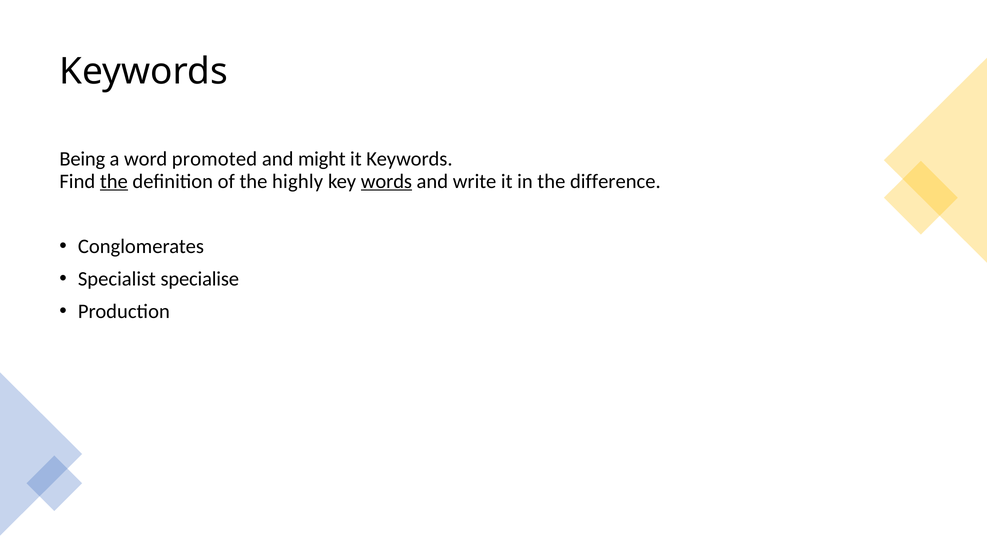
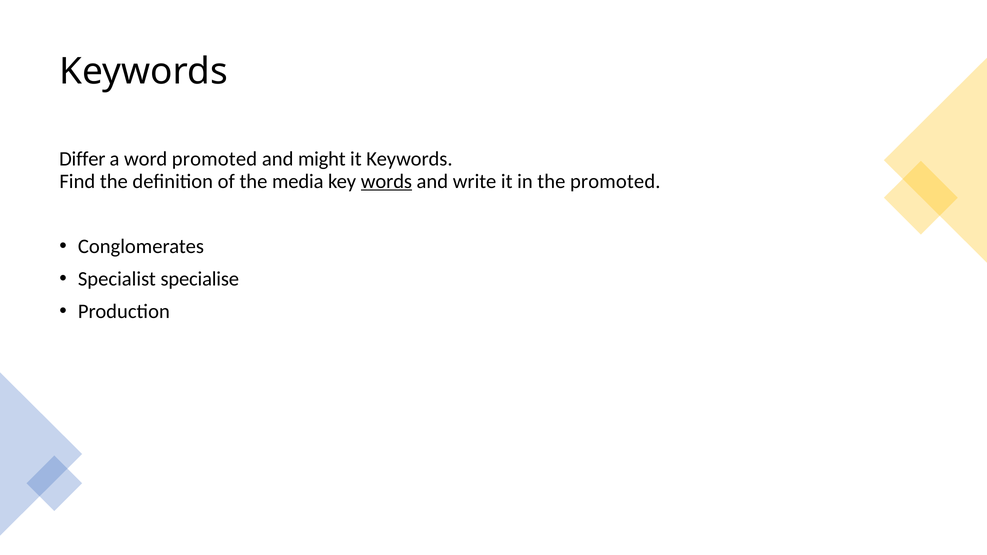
Being: Being -> Differ (82, 159)
the underline: present -> none (114, 181)
highly: highly -> media (298, 181)
the difference: difference -> promoted (615, 181)
